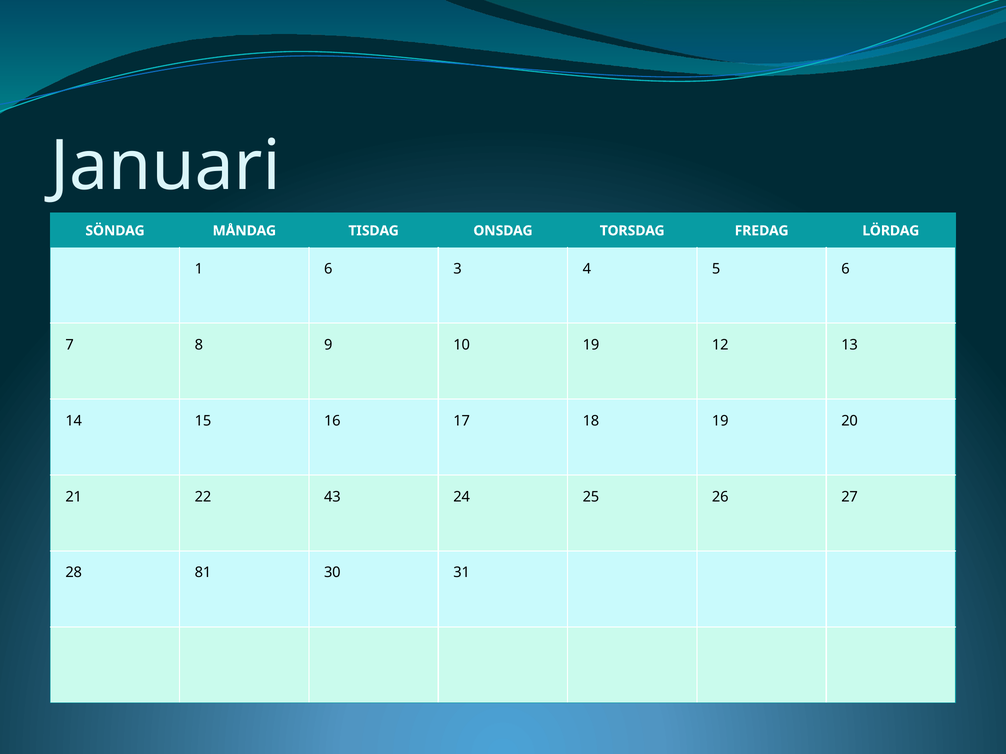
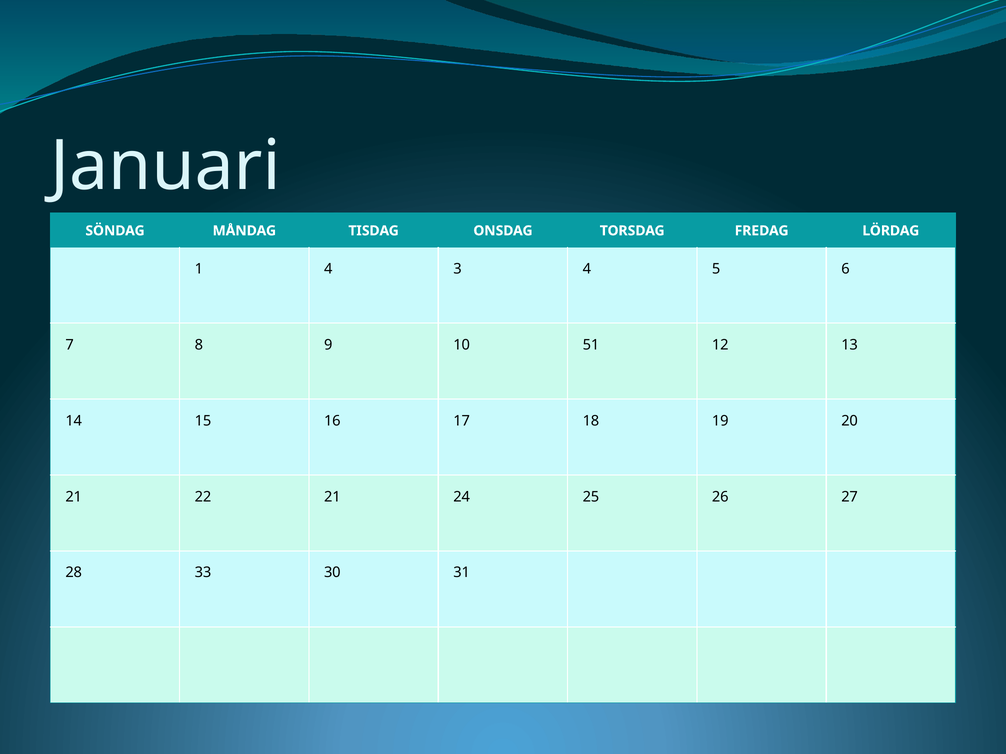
1 6: 6 -> 4 (328, 269)
10 19: 19 -> 51 (591, 345)
22 43: 43 -> 21 (332, 497)
81: 81 -> 33 (203, 573)
